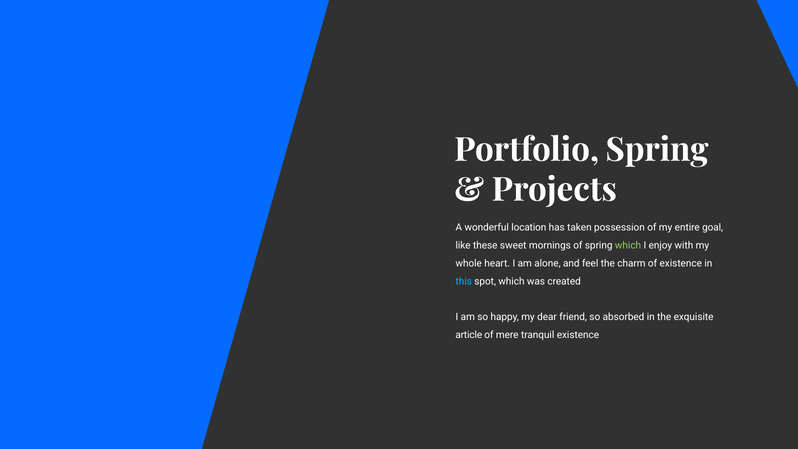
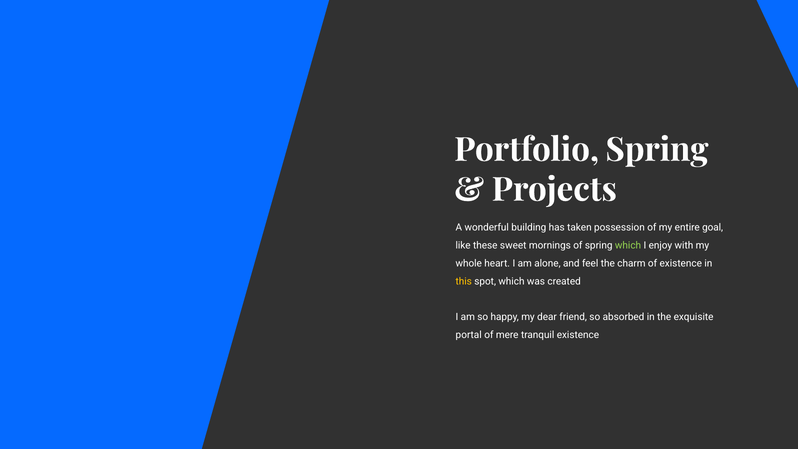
location: location -> building (529, 227)
this colour: light blue -> yellow (464, 281)
article: article -> portal (469, 335)
